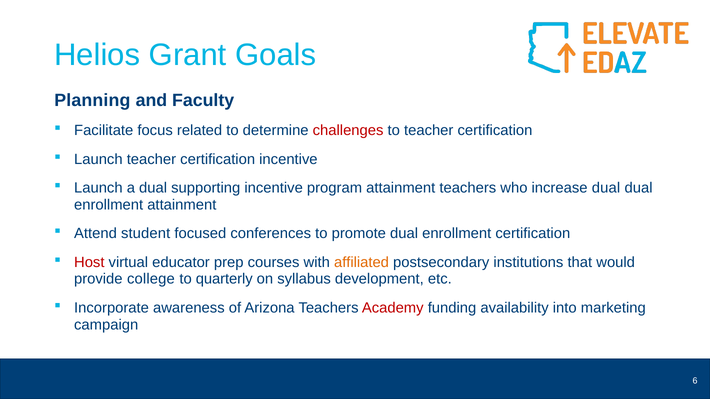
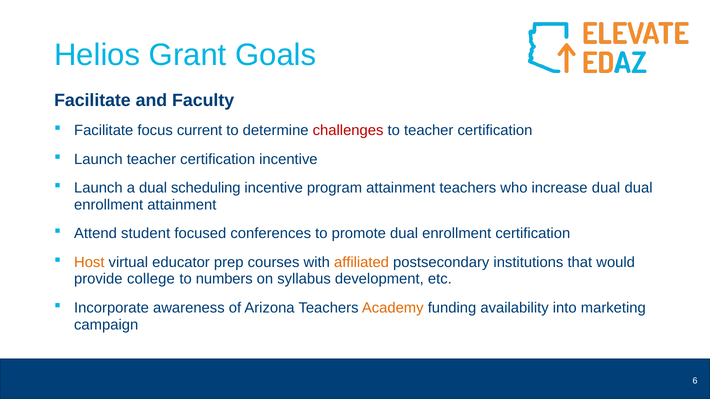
Planning: Planning -> Facilitate (92, 100)
related: related -> current (200, 131)
supporting: supporting -> scheduling (206, 188)
Host colour: red -> orange (89, 262)
quarterly: quarterly -> numbers (224, 279)
Academy colour: red -> orange (393, 308)
